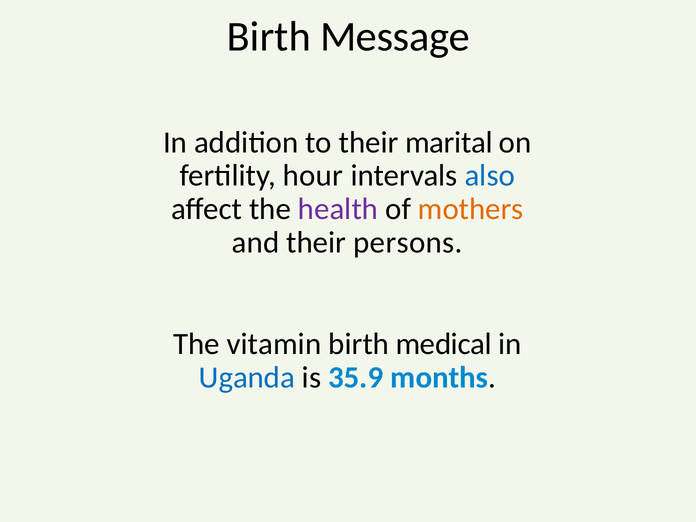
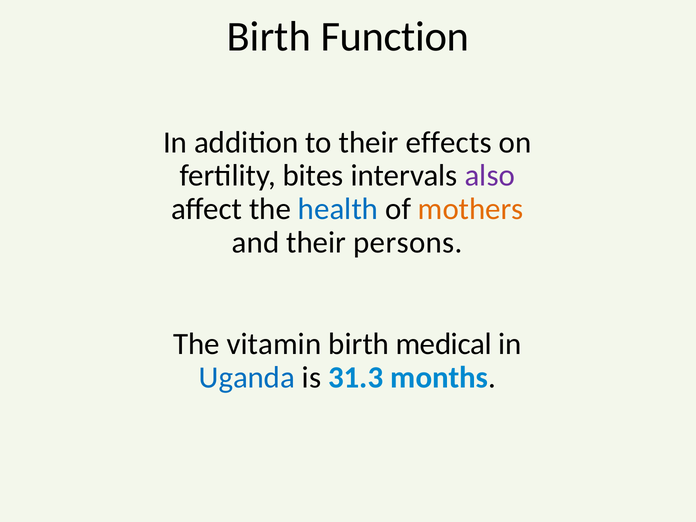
Message: Message -> Function (395, 37)
marital: marital -> effects (449, 142)
hour: hour -> bites (313, 176)
also colour: blue -> purple (490, 176)
health colour: purple -> blue (338, 209)
35.9: 35.9 -> 31.3 (356, 378)
